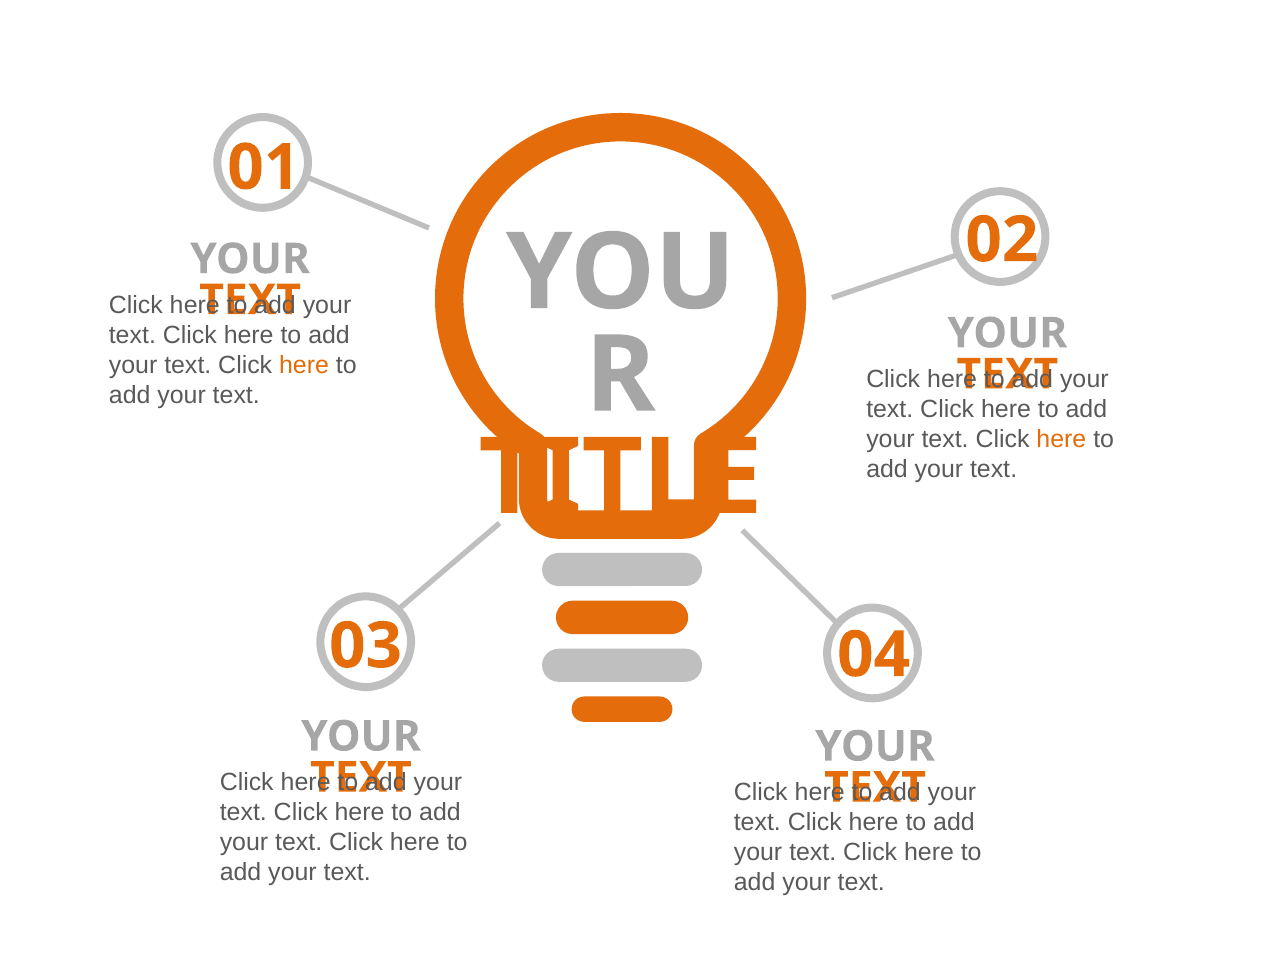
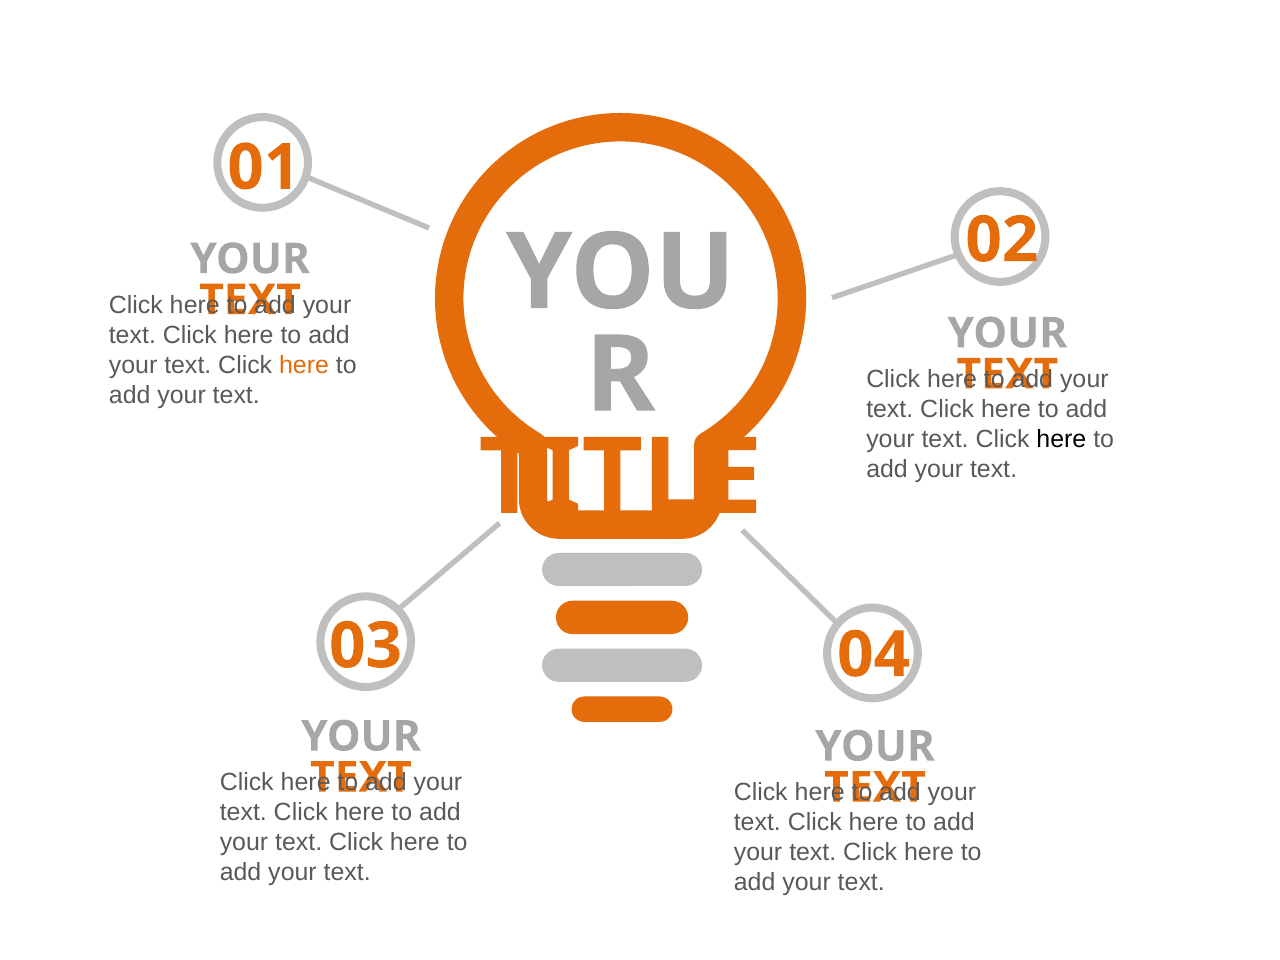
here colour: orange -> black (1061, 439)
